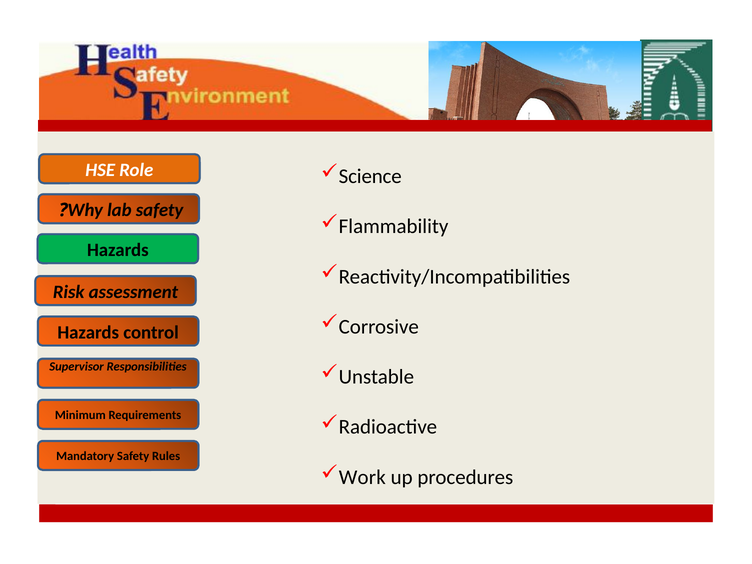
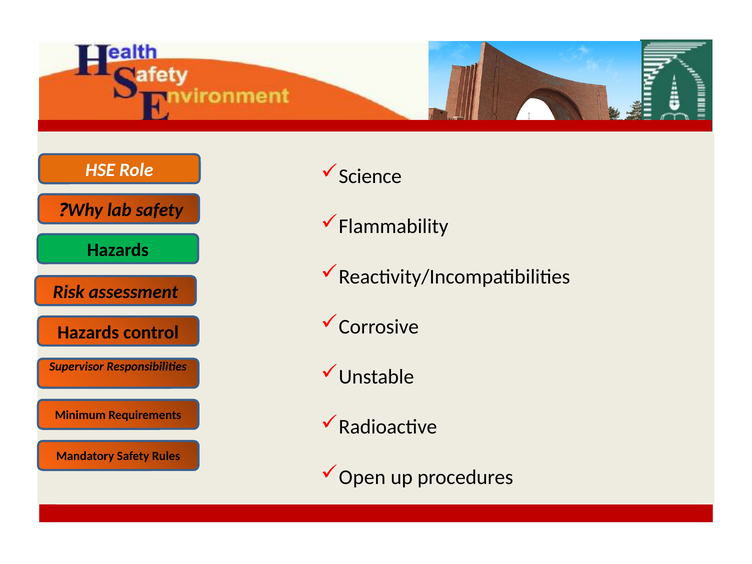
Work: Work -> Open (362, 477)
